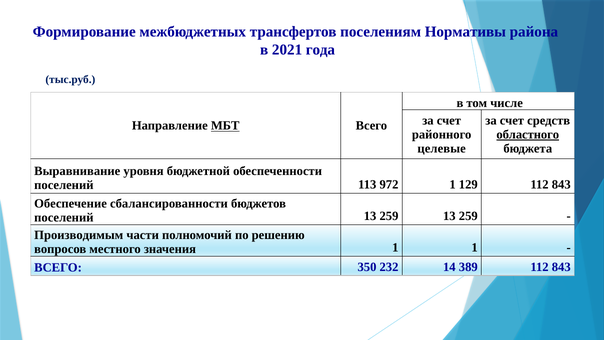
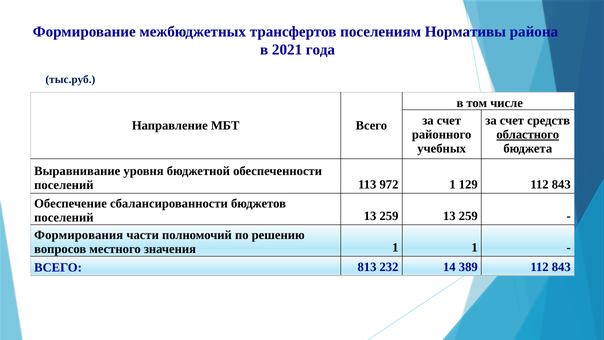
МБТ underline: present -> none (225, 126)
целевые: целевые -> учебных (442, 148)
Производимым: Производимым -> Формирования (79, 235)
350: 350 -> 813 (367, 267)
